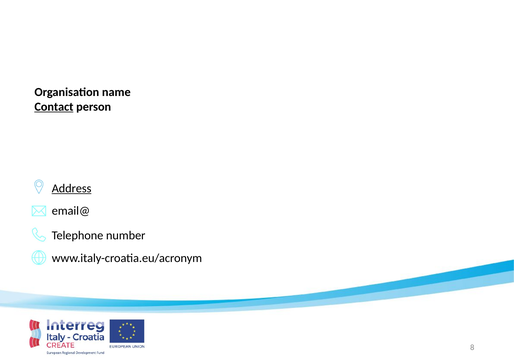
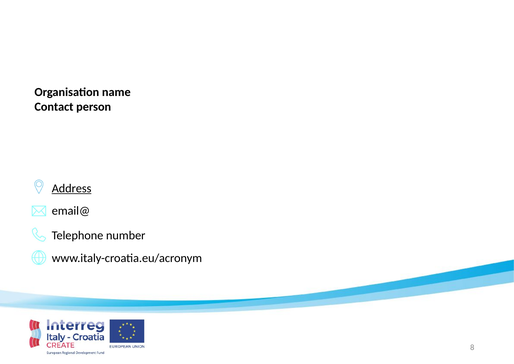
Contact underline: present -> none (54, 107)
